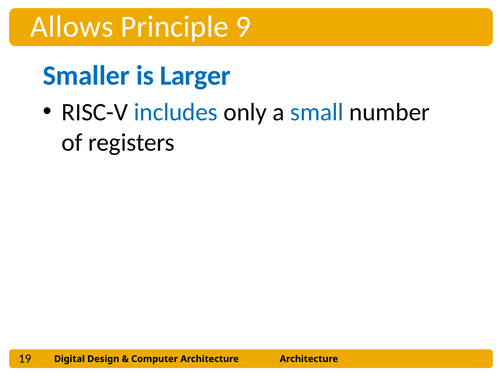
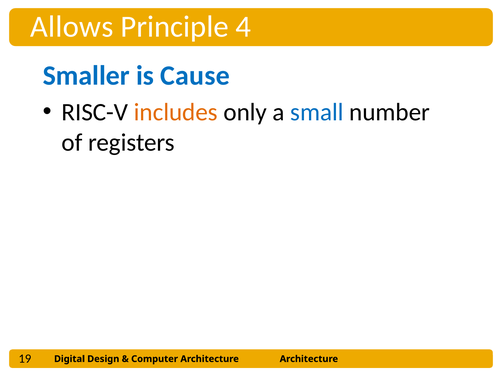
9: 9 -> 4 (243, 27)
Larger: Larger -> Cause (195, 76)
includes colour: blue -> orange (176, 112)
